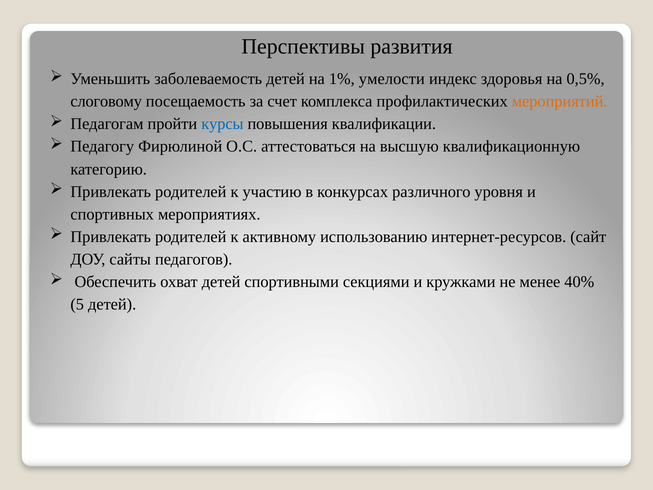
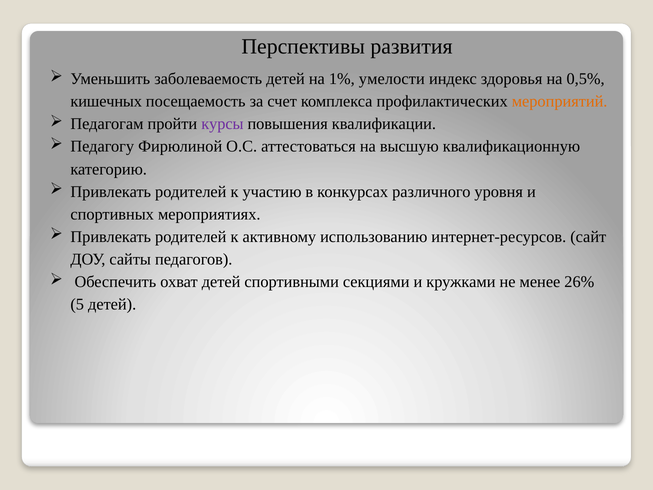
слоговому: слоговому -> кишечных (106, 101)
курсы colour: blue -> purple (222, 124)
40%: 40% -> 26% (579, 282)
